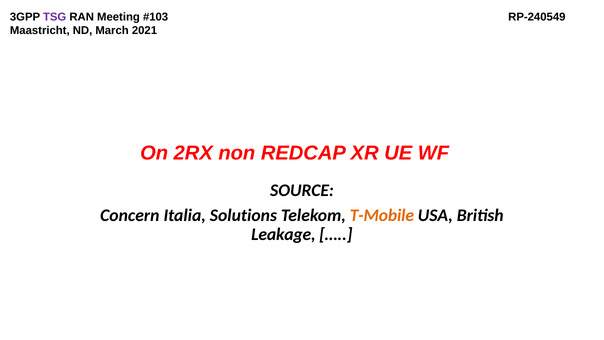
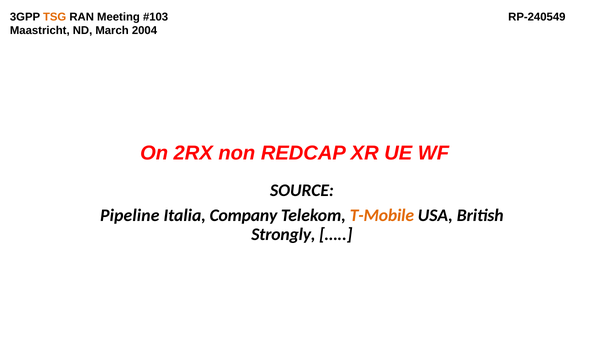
TSG colour: purple -> orange (55, 17)
2021: 2021 -> 2004 (144, 30)
Concern: Concern -> Pipeline (130, 215)
Solutions: Solutions -> Company (243, 215)
Leakage: Leakage -> Strongly (283, 234)
